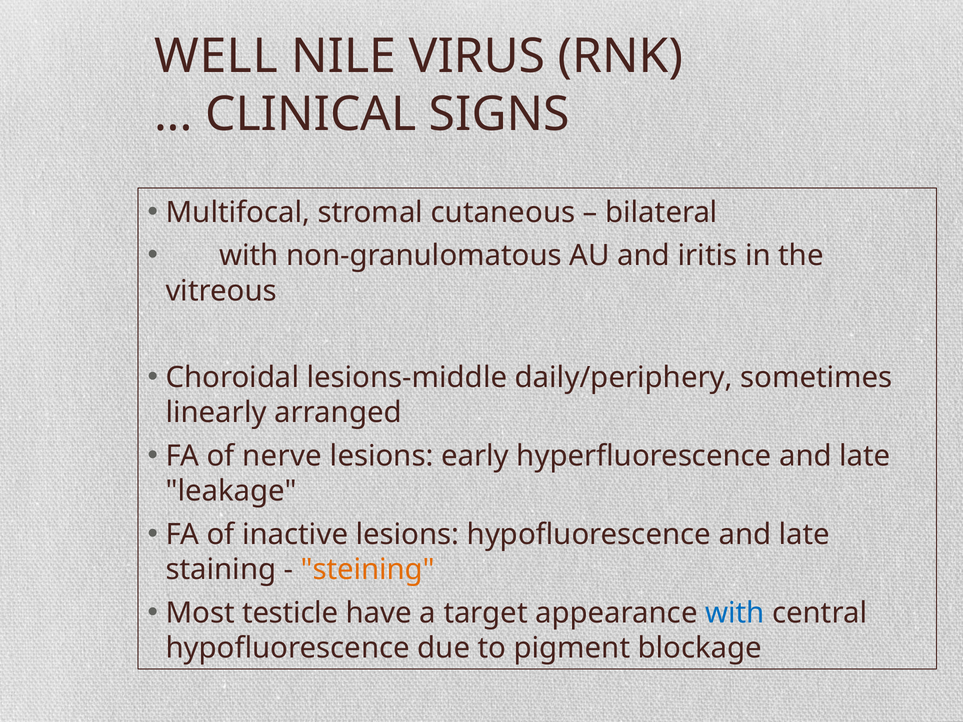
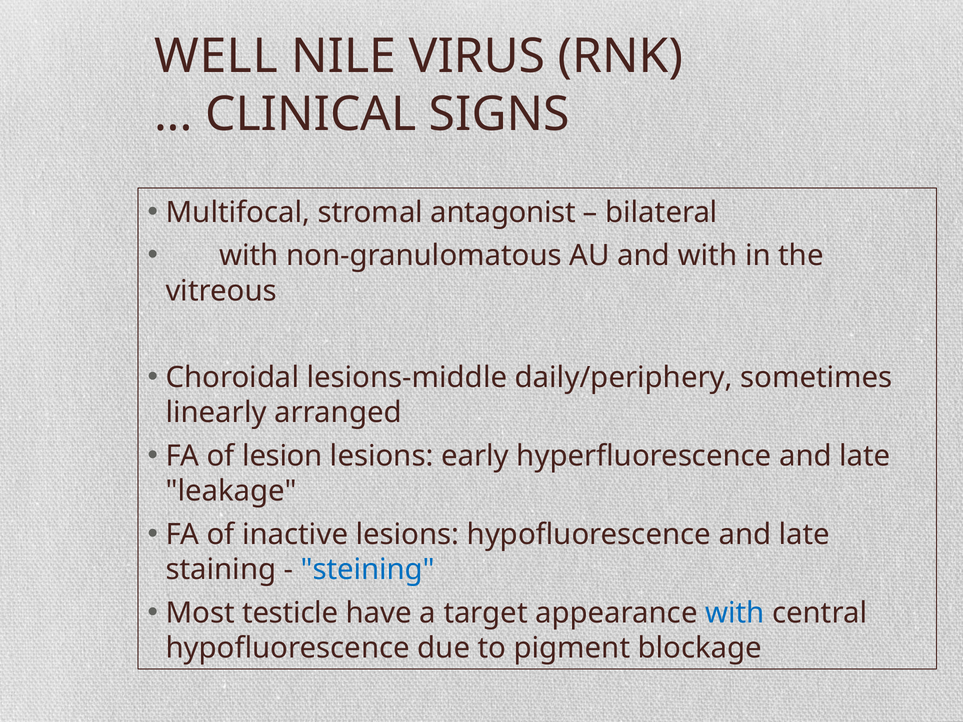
cutaneous: cutaneous -> antagonist (503, 212)
and iritis: iritis -> with (707, 256)
nerve: nerve -> lesion (282, 456)
steining colour: orange -> blue (368, 570)
